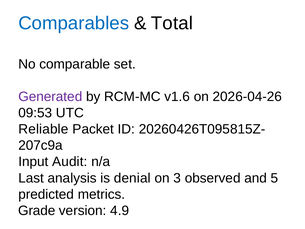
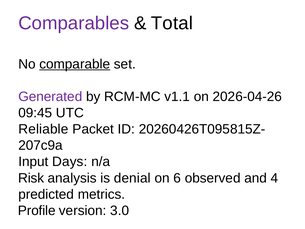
Comparables colour: blue -> purple (74, 23)
comparable underline: none -> present (75, 64)
v1.6: v1.6 -> v1.1 (177, 97)
09:53: 09:53 -> 09:45 (35, 113)
Audit: Audit -> Days (70, 162)
Last: Last -> Risk (31, 178)
3: 3 -> 6 (177, 178)
5: 5 -> 4 (275, 178)
Grade: Grade -> Profile (37, 210)
4.9: 4.9 -> 3.0 (120, 210)
